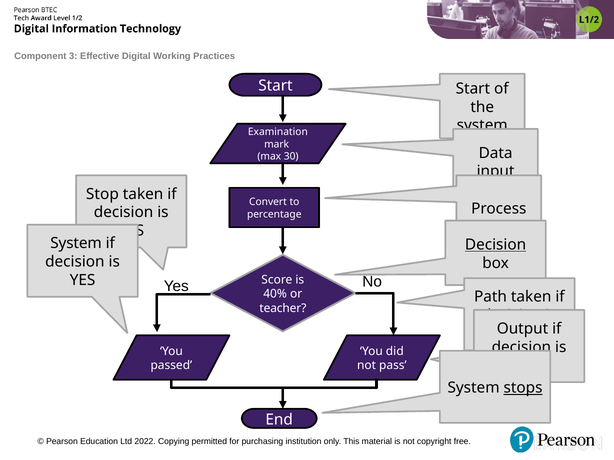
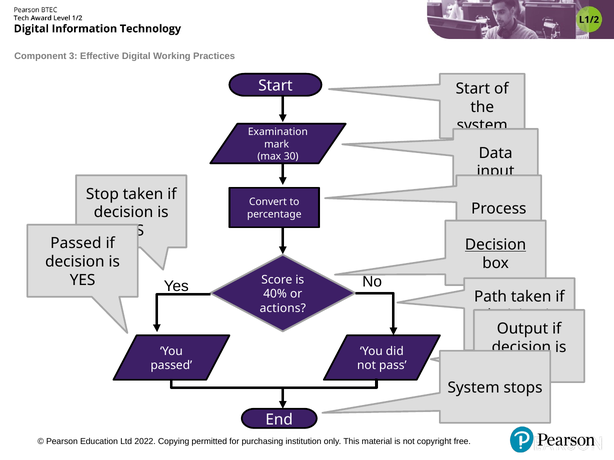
System: System -> Passed (76, 244)
teacher: teacher -> actions (283, 309)
stops underline: present -> none (523, 388)
